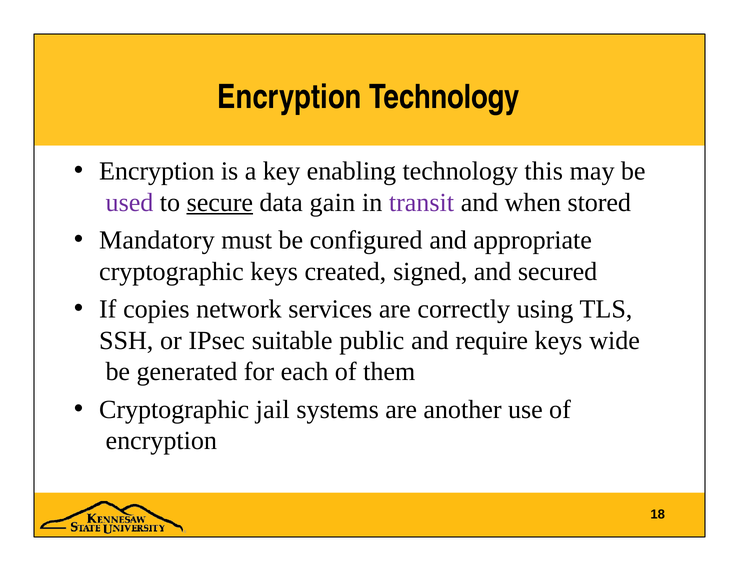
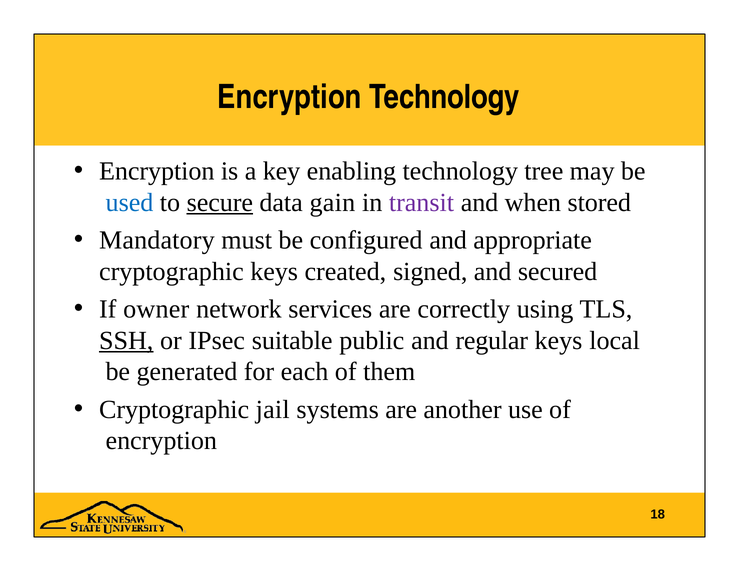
this: this -> tree (544, 171)
used colour: purple -> blue (130, 202)
copies: copies -> owner (156, 309)
SSH underline: none -> present (126, 341)
require: require -> regular (492, 341)
wide: wide -> local (615, 341)
